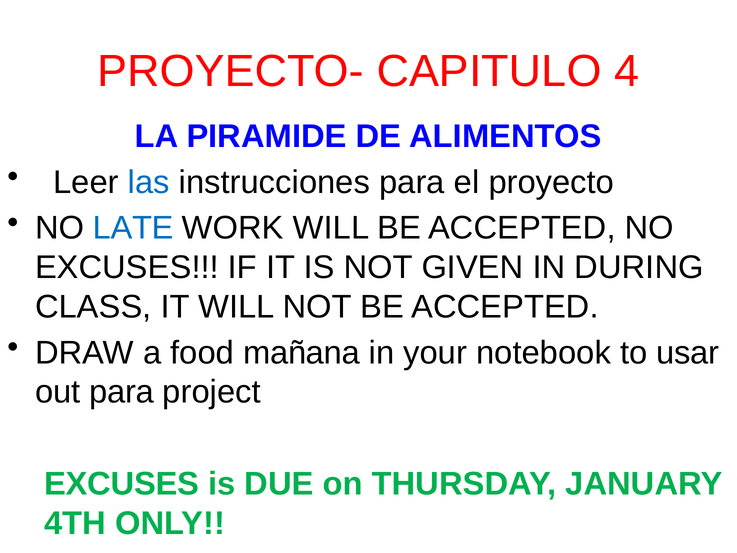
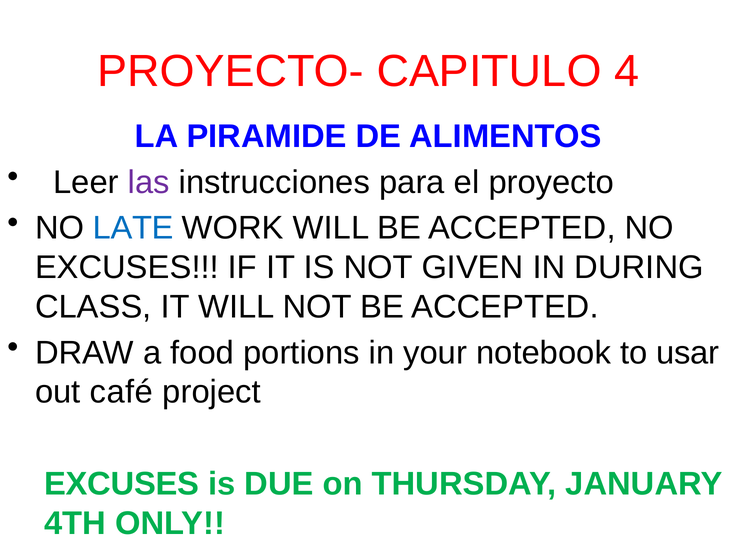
las colour: blue -> purple (149, 182)
mañana: mañana -> portions (301, 353)
out para: para -> café (121, 392)
